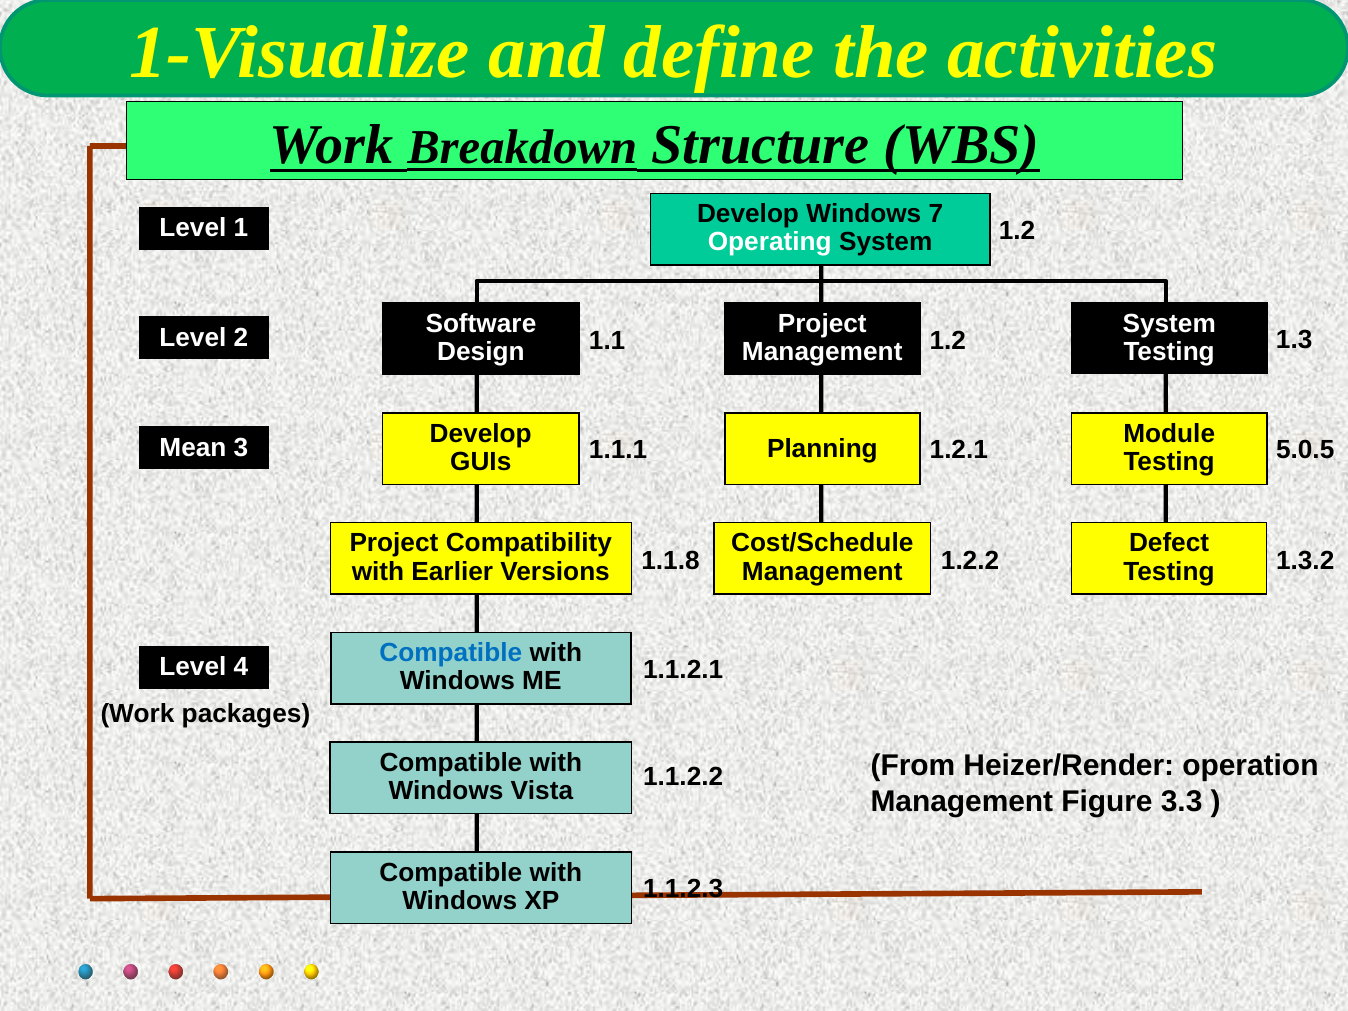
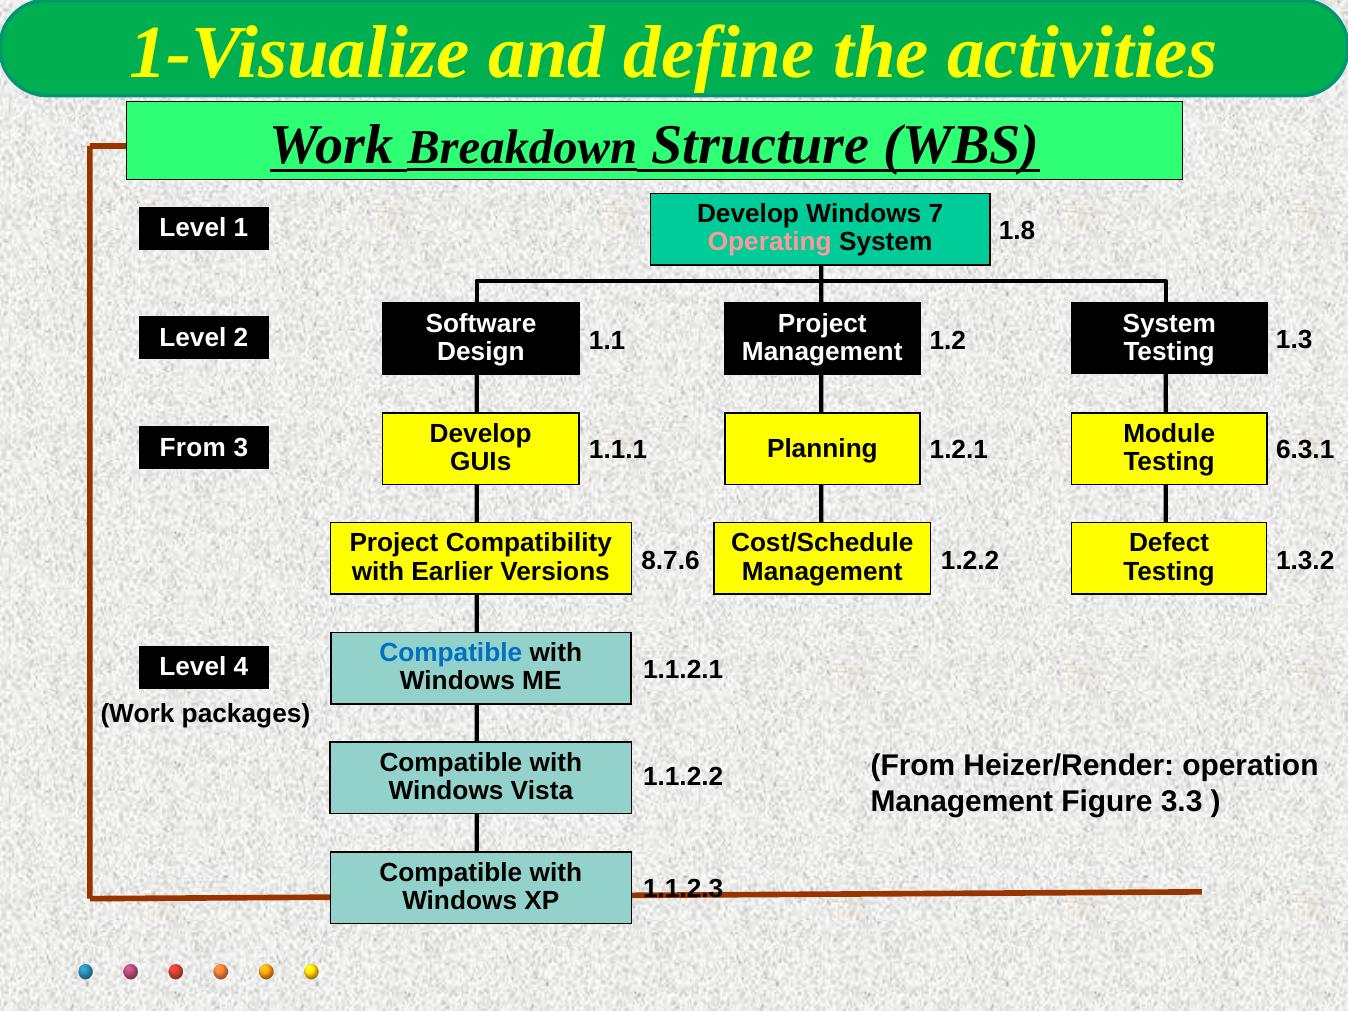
Operating colour: white -> pink (770, 242)
System 1.2: 1.2 -> 1.8 (1017, 231)
Mean: Mean -> From (193, 447)
5.0.5: 5.0.5 -> 6.3.1 (1305, 449)
1.1.8: 1.1.8 -> 8.7.6 (671, 560)
